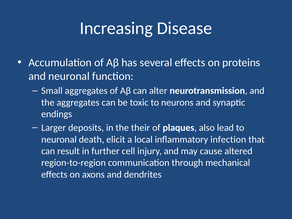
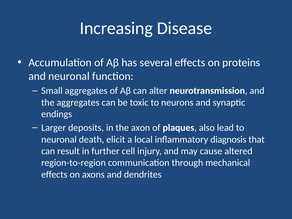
their: their -> axon (141, 128)
infection: infection -> diagnosis (228, 139)
